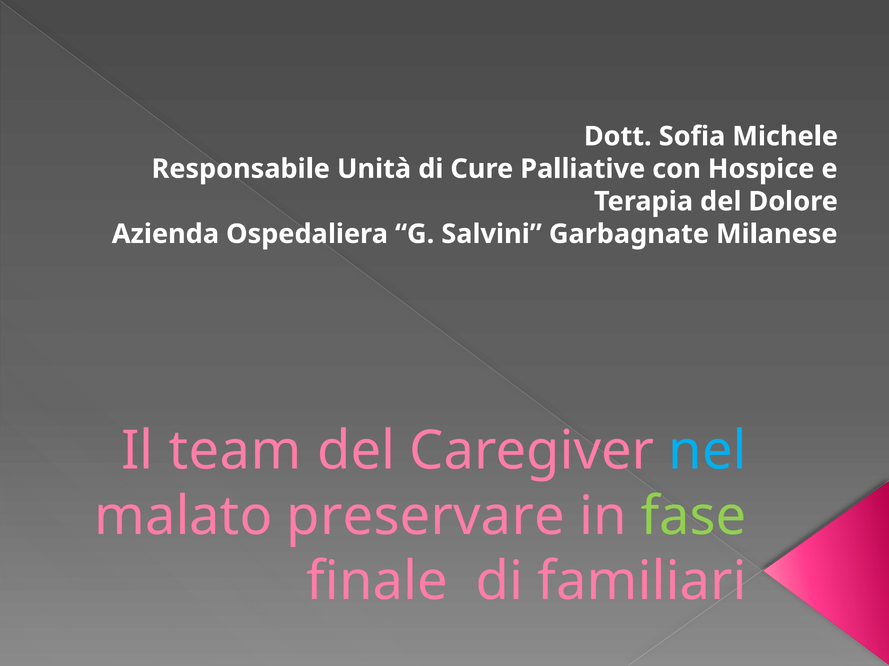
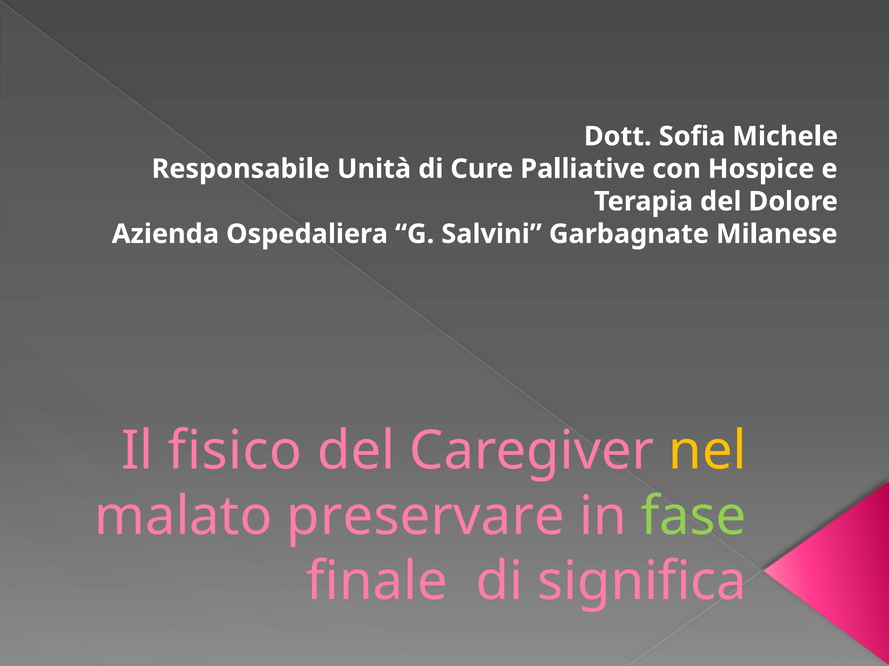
team: team -> fisico (235, 452)
nel colour: light blue -> yellow (708, 452)
familiari: familiari -> significa (642, 582)
